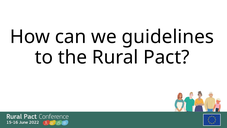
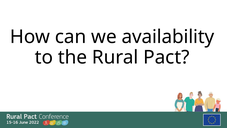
guidelines: guidelines -> availability (168, 37)
